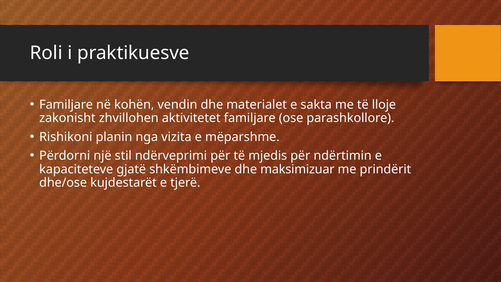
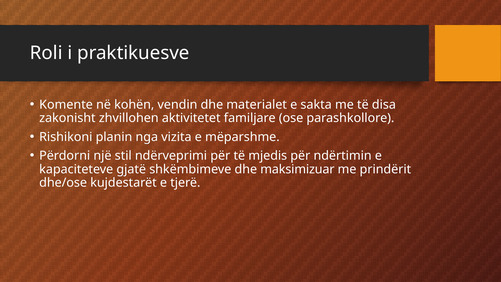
Familjare: Familjare -> Komente (66, 105)
lloje: lloje -> disa (384, 105)
